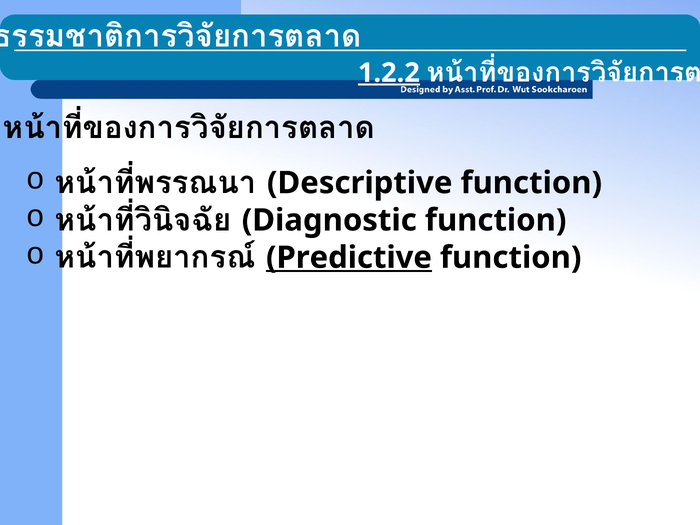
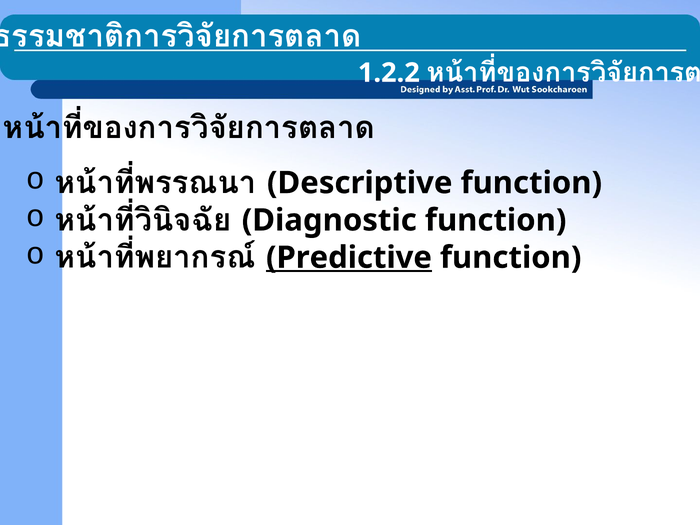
1.2.2 underline: present -> none (389, 73)
